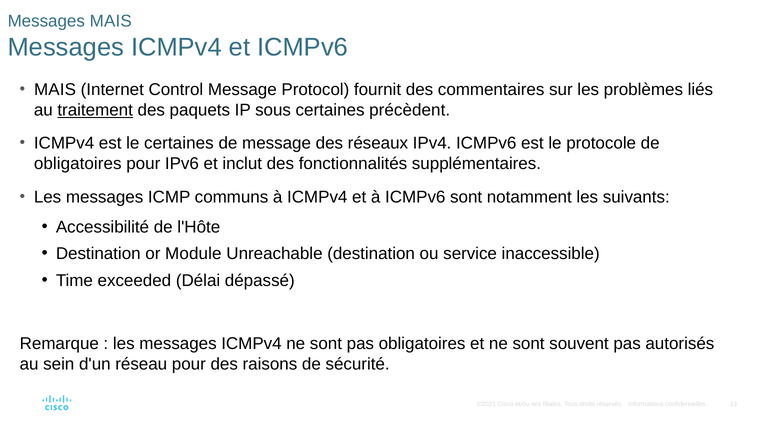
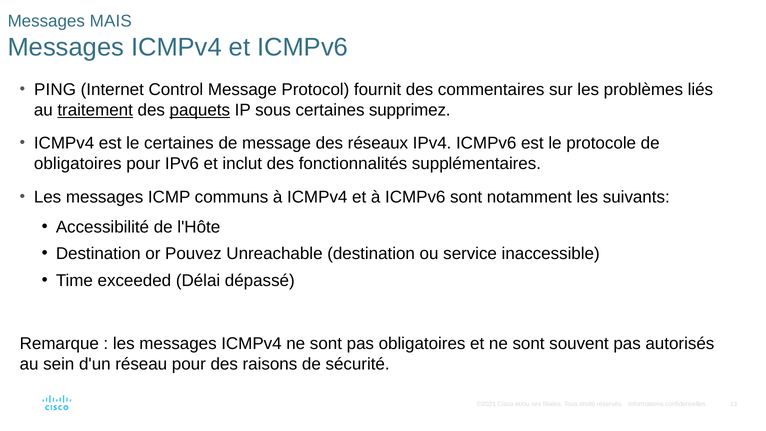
MAIS: MAIS -> PING (55, 90)
paquets underline: none -> present (200, 110)
précèdent: précèdent -> supprimez (410, 110)
Module: Module -> Pouvez (193, 254)
